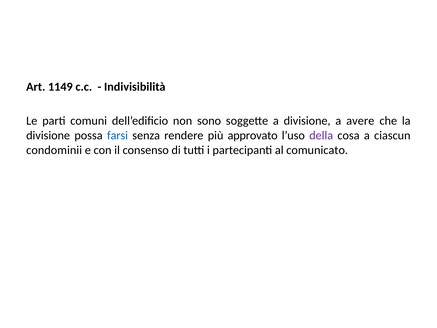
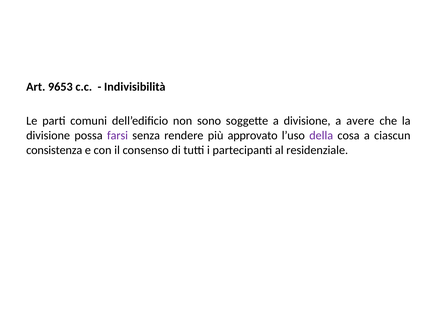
1149: 1149 -> 9653 (60, 87)
farsi colour: blue -> purple (117, 135)
condominii: condominii -> consistenza (54, 150)
comunicato: comunicato -> residenziale (317, 150)
